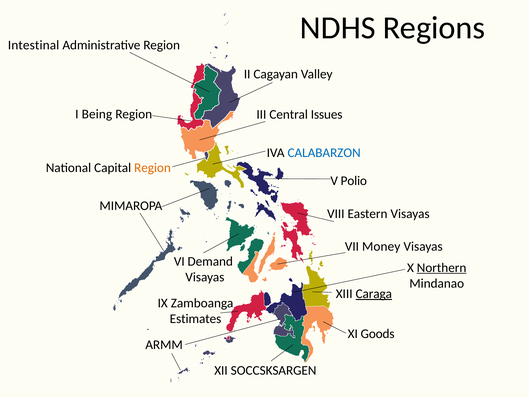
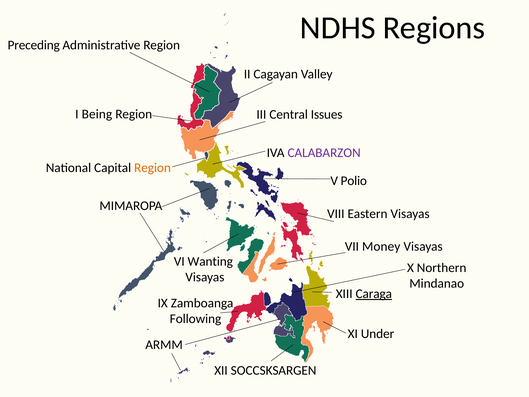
Intestinal: Intestinal -> Preceding (34, 45)
CALABARZON colour: blue -> purple (324, 153)
Demand: Demand -> Wanting (210, 261)
Northern underline: present -> none (442, 268)
Estimates: Estimates -> Following (195, 319)
Goods: Goods -> Under (378, 334)
